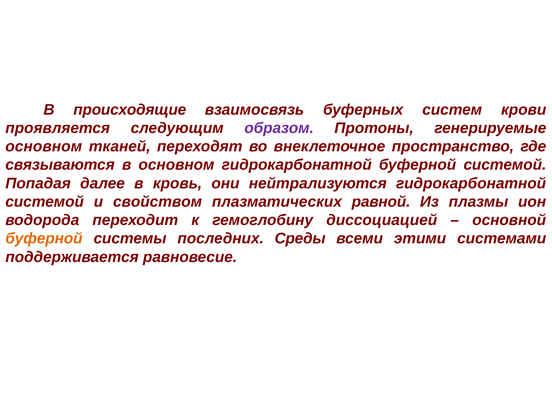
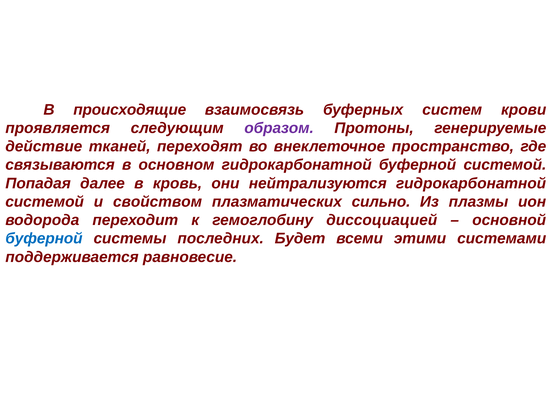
основном: основном -> действие (44, 146)
равной: равной -> сильно (381, 202)
буферной colour: orange -> blue (44, 239)
Среды: Среды -> Будет (300, 239)
